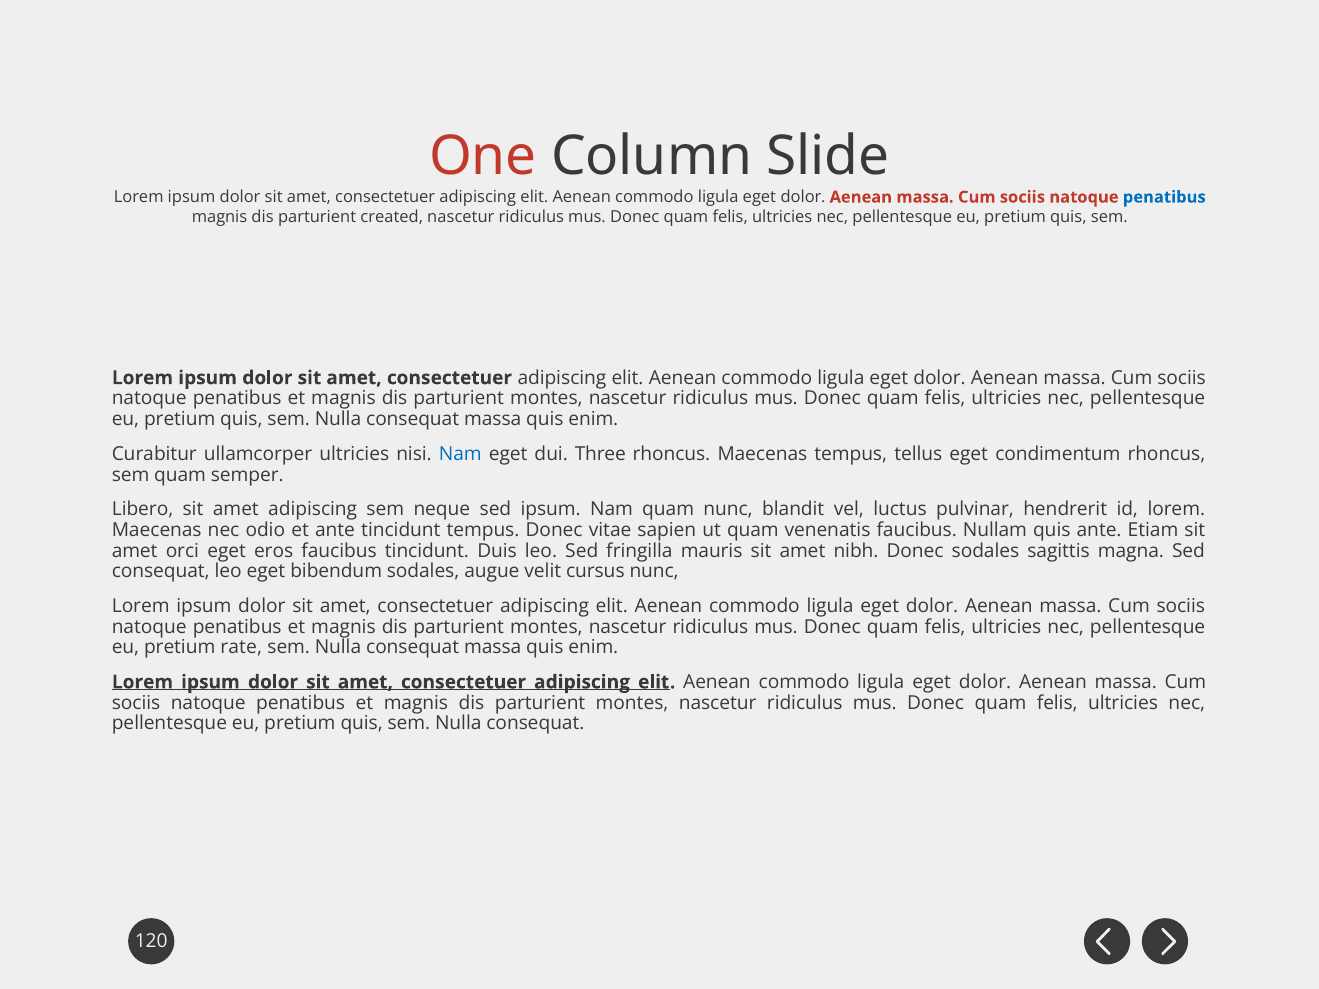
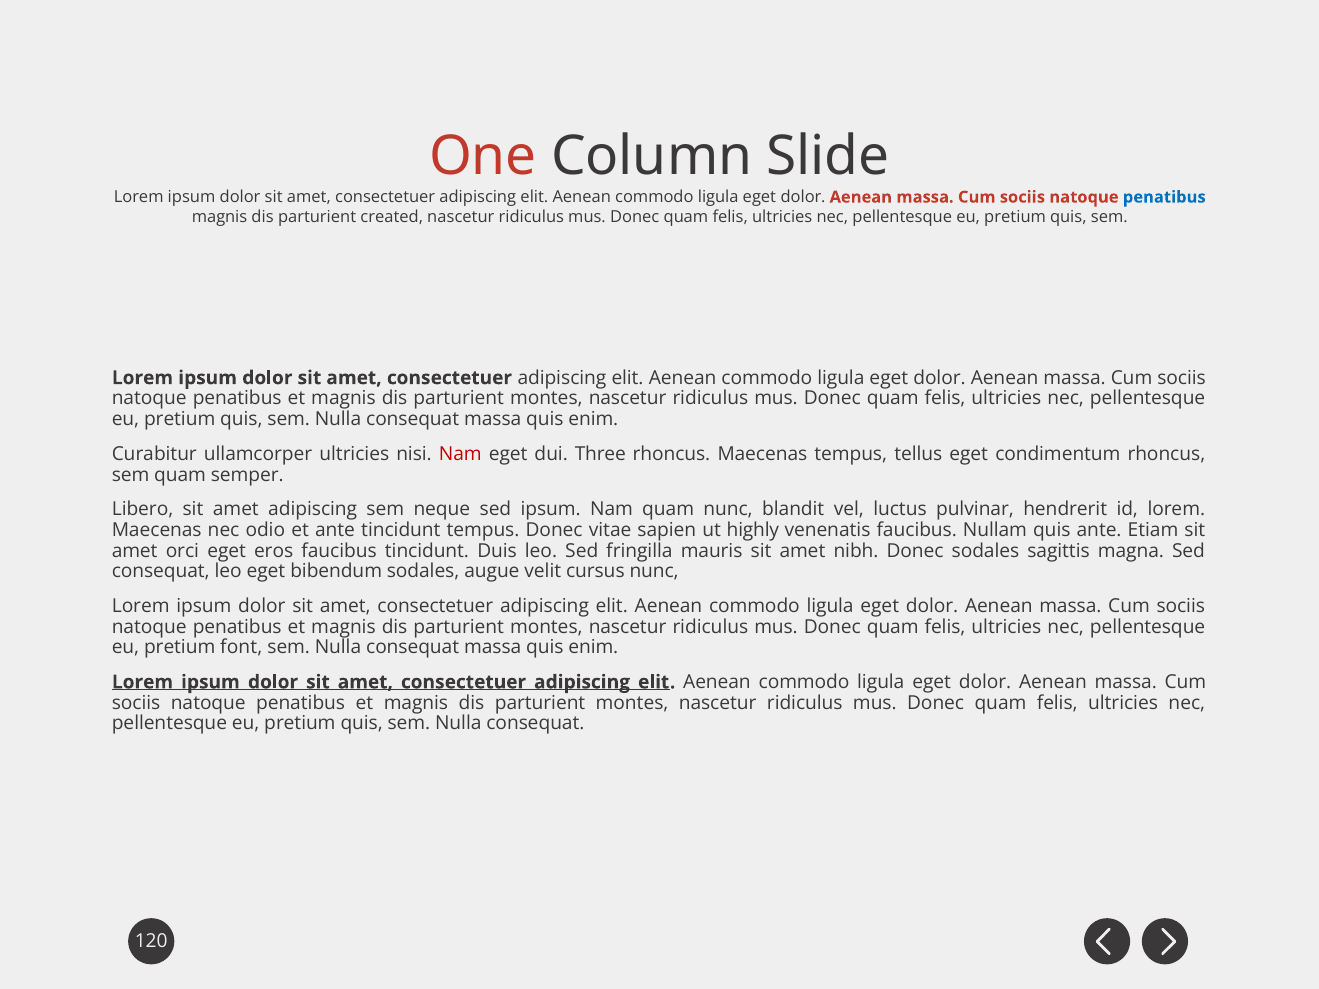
Nam colour: blue -> red (460, 454)
ut quam: quam -> highly (753, 530)
rate: rate -> font (241, 648)
